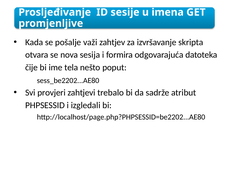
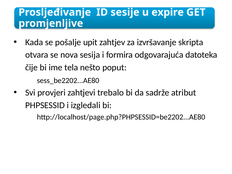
imena: imena -> expire (168, 12)
važi: važi -> upit (90, 42)
